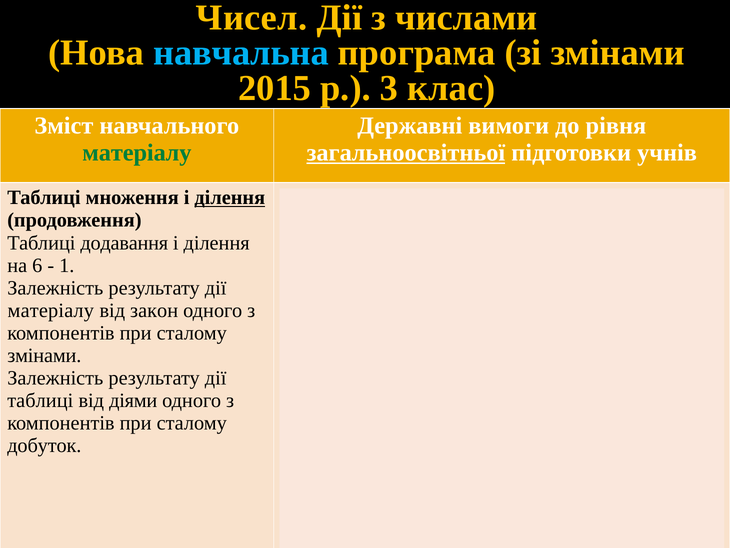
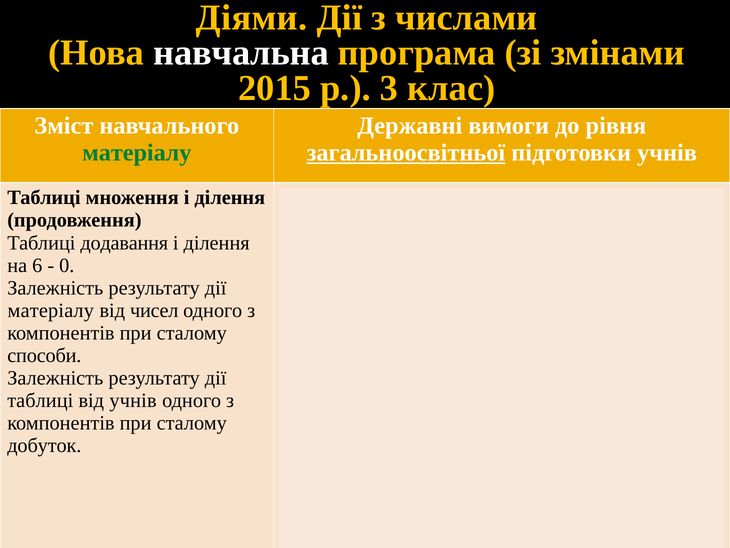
Чисел: Чисел -> Діями (252, 18)
навчальна colour: light blue -> white (241, 53)
ділення underline: present -> none (230, 198)
1: 1 -> 0 (67, 265)
від закон: закон -> чисел (154, 310)
змінами: змінами -> способи (44, 355)
від діями: діями -> учнів (133, 400)
